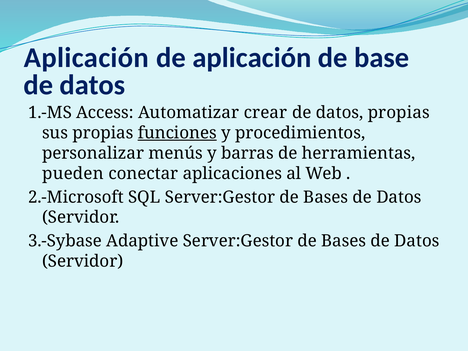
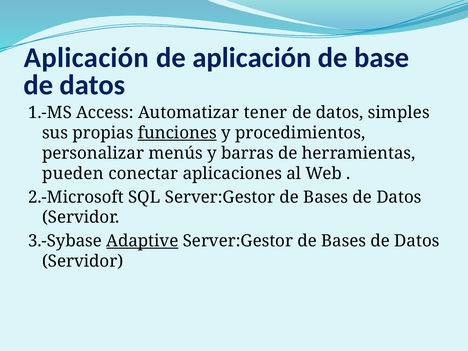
crear: crear -> tener (265, 113)
datos propias: propias -> simples (399, 113)
Adaptive underline: none -> present (142, 241)
